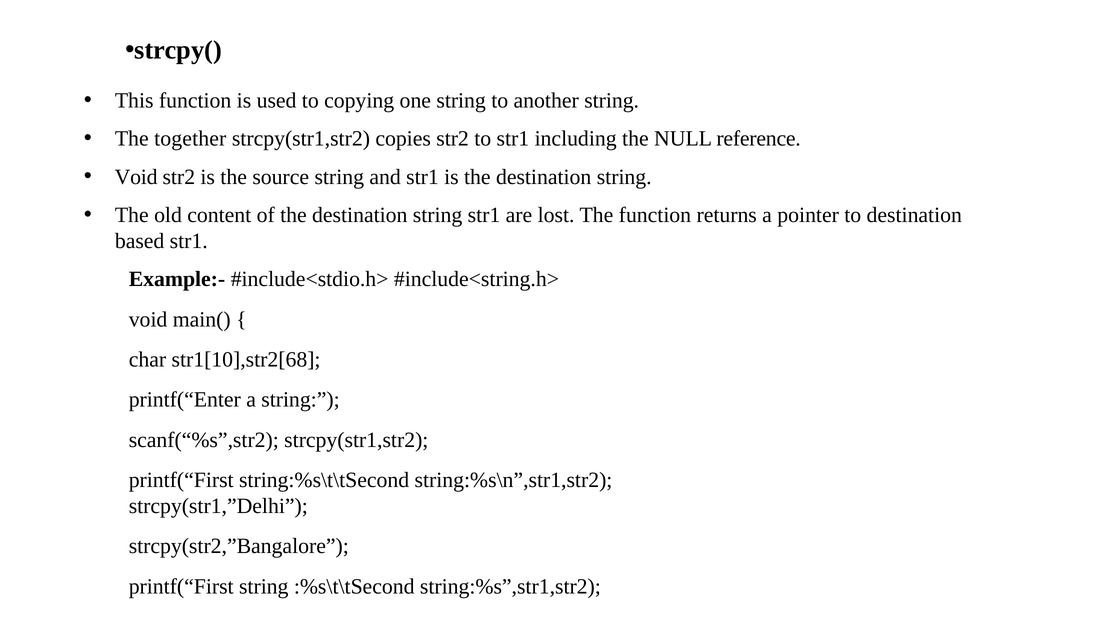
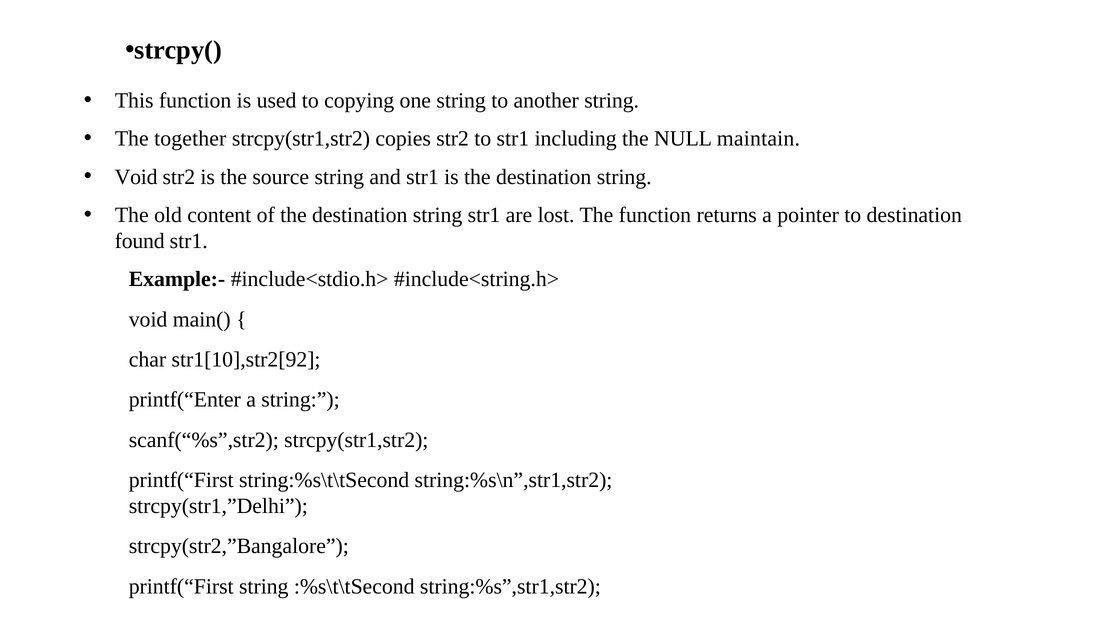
reference: reference -> maintain (758, 139)
based: based -> found (140, 241)
str1[10],str2[68: str1[10],str2[68 -> str1[10],str2[92 (246, 360)
